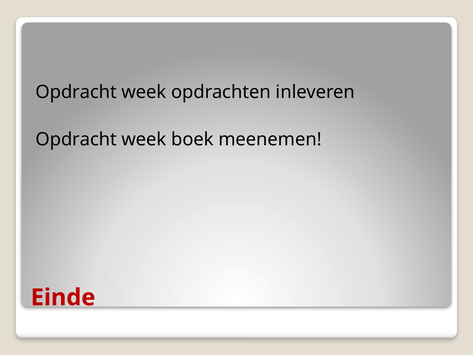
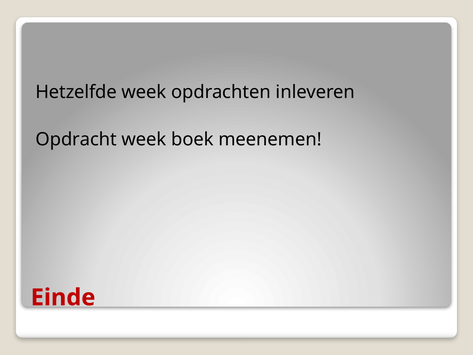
Opdracht: Opdracht -> Hetzelfde (76, 92)
